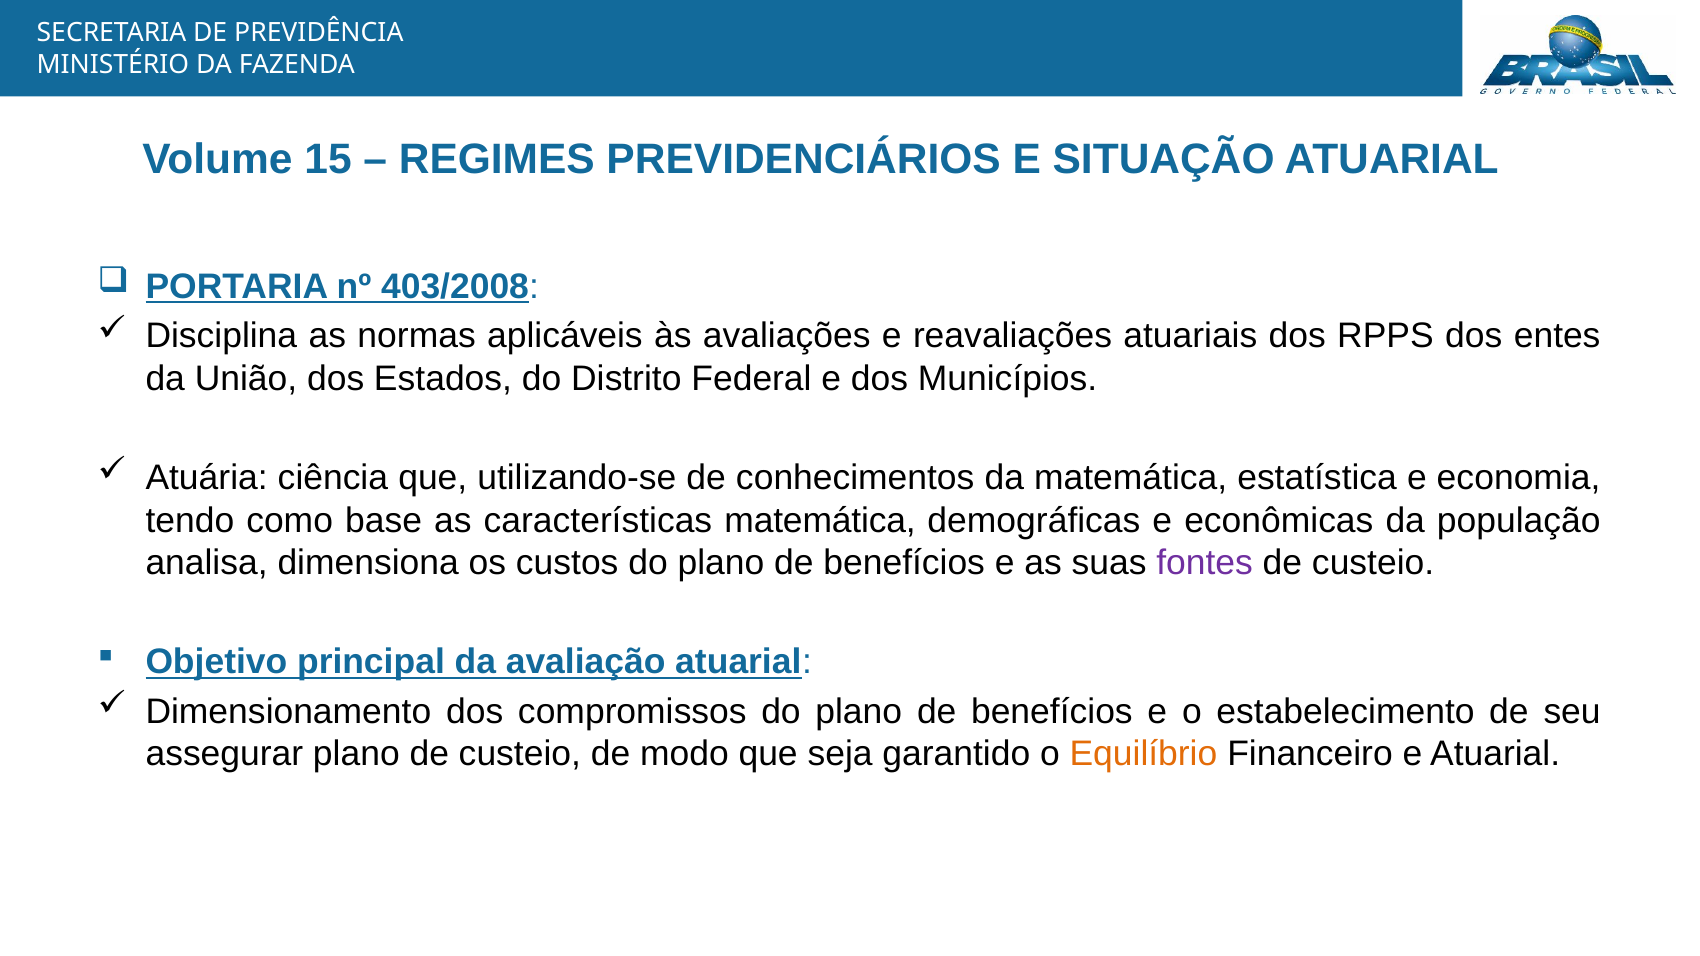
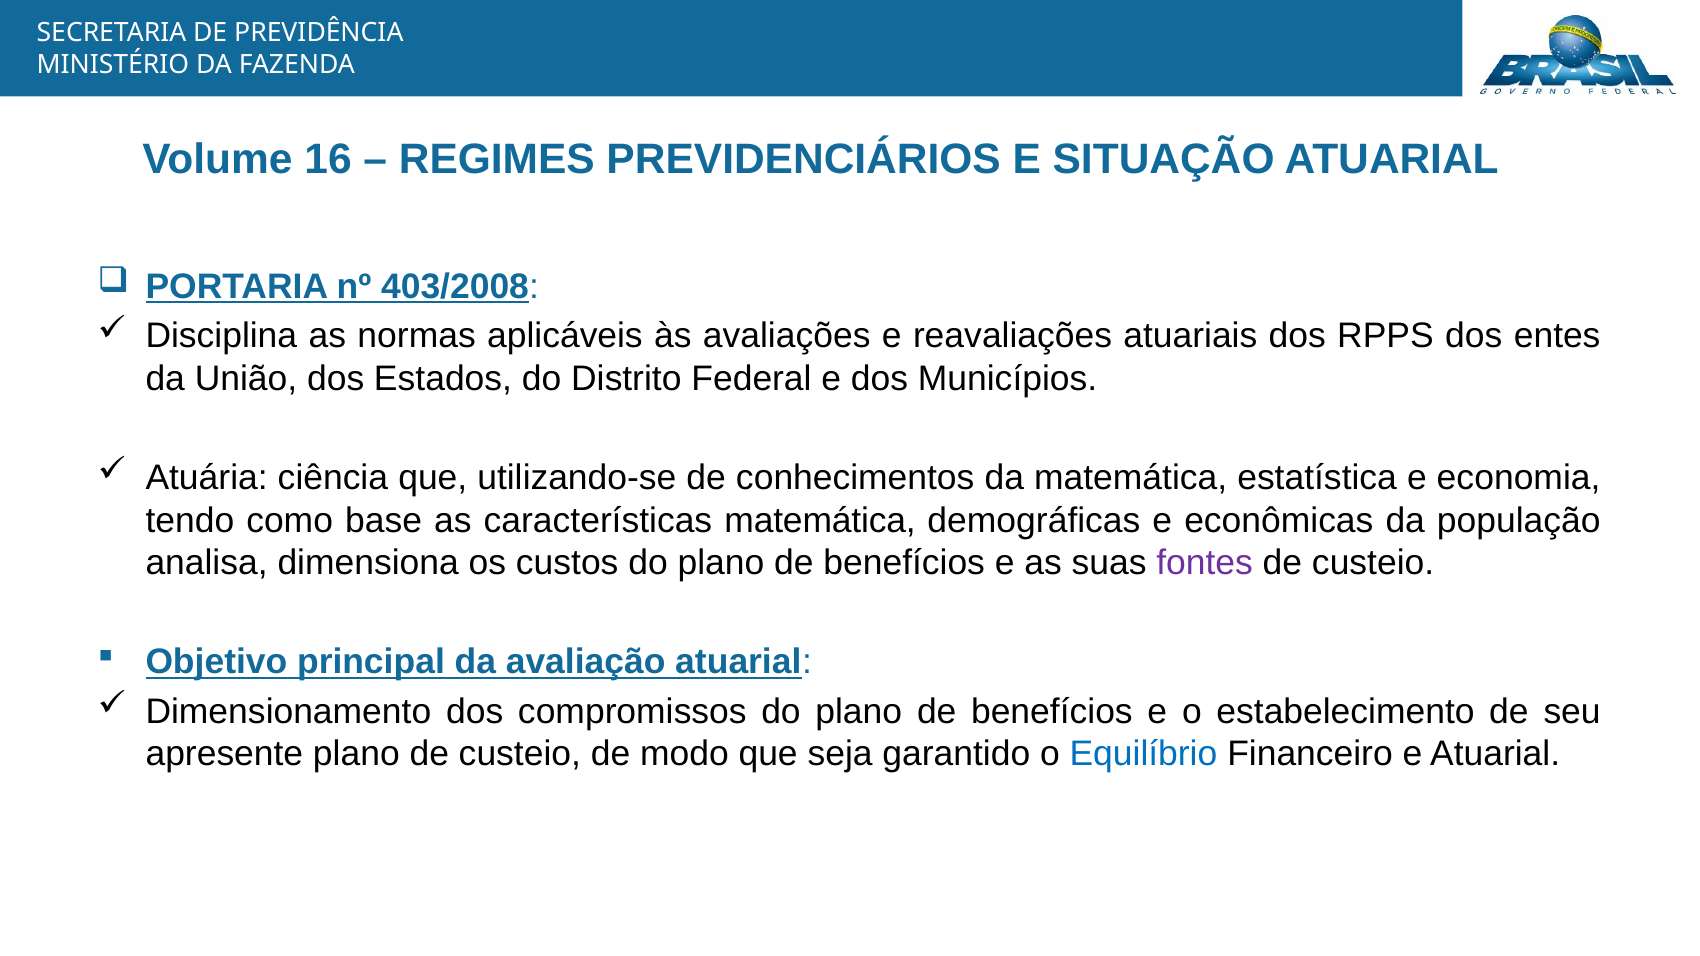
15: 15 -> 16 (328, 160)
assegurar: assegurar -> apresente (224, 754)
Equilíbrio colour: orange -> blue (1143, 754)
